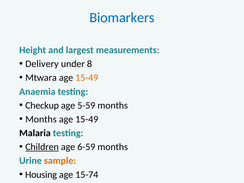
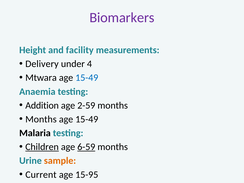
Biomarkers colour: blue -> purple (122, 18)
largest: largest -> facility (80, 50)
8: 8 -> 4 (89, 64)
15-49 colour: orange -> blue (87, 78)
Checkup: Checkup -> Addition (42, 105)
5-59: 5-59 -> 2-59 (86, 105)
6-59 underline: none -> present (86, 147)
Housing: Housing -> Current (41, 175)
15-74: 15-74 -> 15-95 (87, 175)
